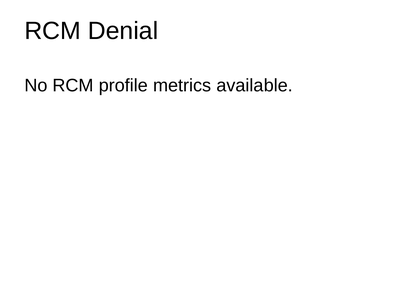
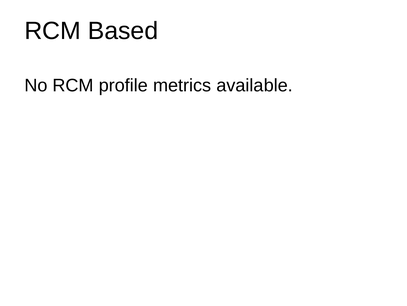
Denial: Denial -> Based (123, 31)
